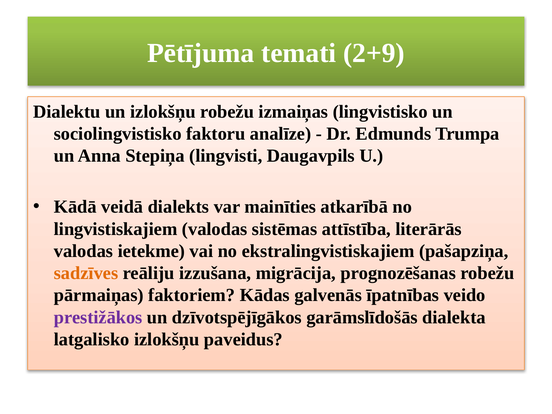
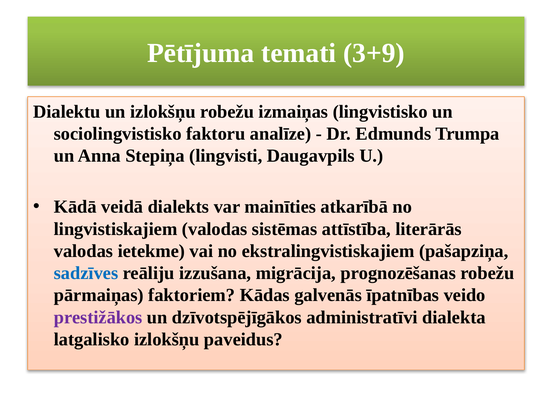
2+9: 2+9 -> 3+9 (374, 53)
sadzīves colour: orange -> blue (86, 273)
garāmslīdošās: garāmslīdošās -> administratīvi (362, 317)
